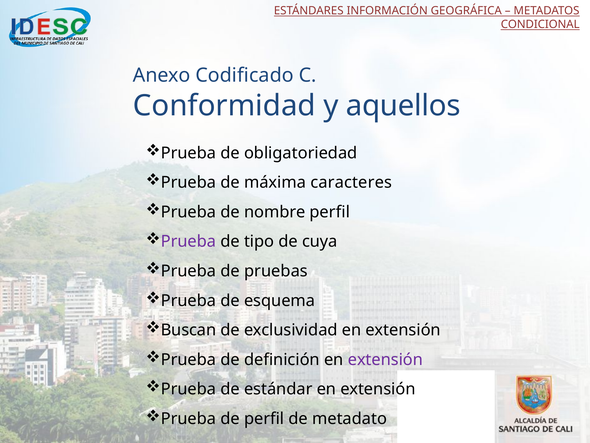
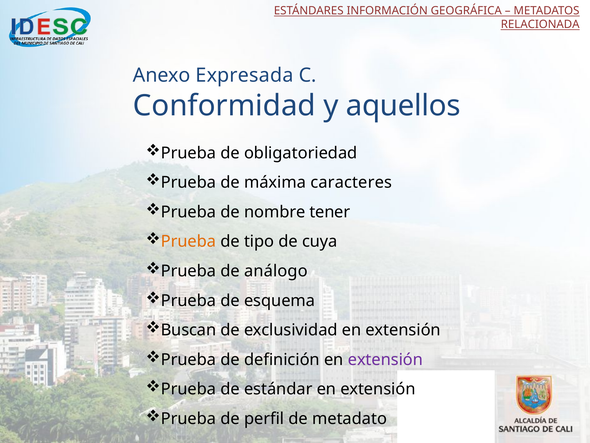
CONDICIONAL: CONDICIONAL -> RELACIONADA (540, 24)
Codificado: Codificado -> Expresada (244, 75)
nombre perfil: perfil -> tener (330, 212)
Prueba colour: purple -> orange (188, 241)
pruebas: pruebas -> análogo (276, 271)
